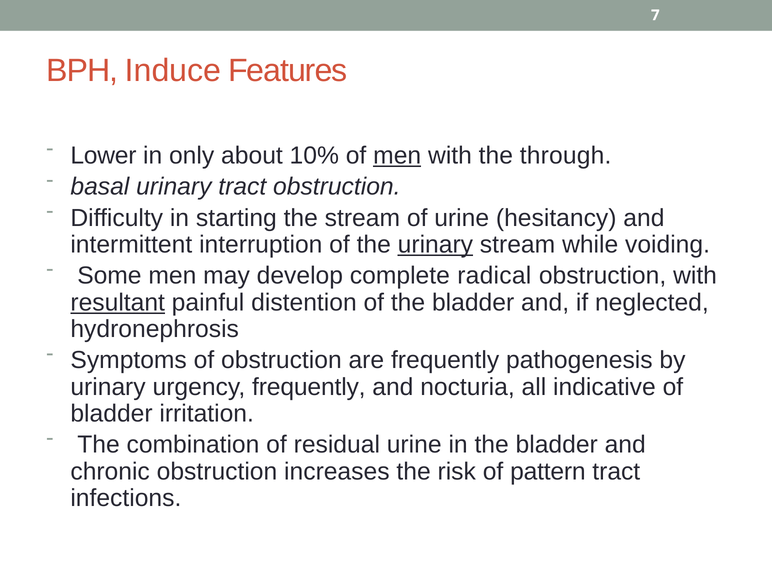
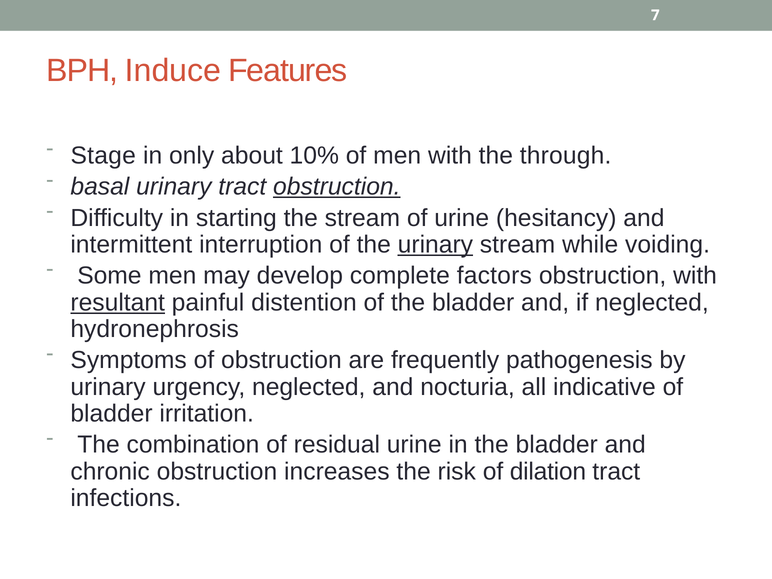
Lower: Lower -> Stage (103, 155)
men underline: present -> none (397, 155)
obstruction underline: none -> present (337, 187)
radical: radical -> factors (494, 276)
urgency frequently: frequently -> neglected (309, 387)
pattern: pattern -> dilation (548, 471)
